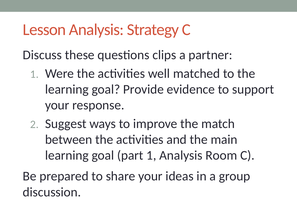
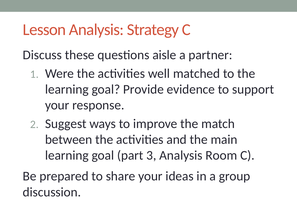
clips: clips -> aisle (164, 55)
part 1: 1 -> 3 (151, 155)
